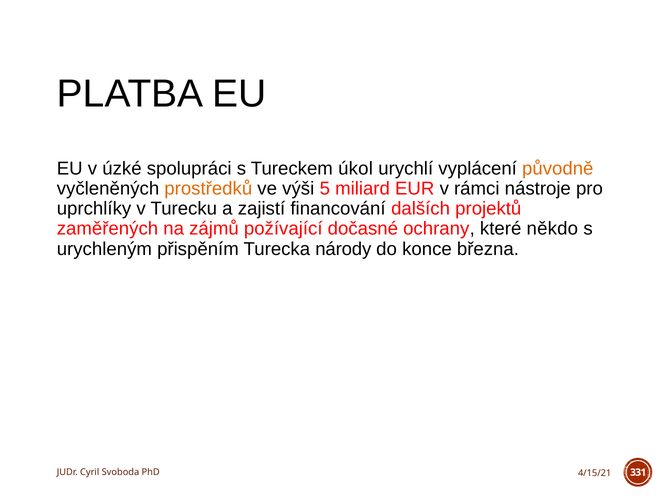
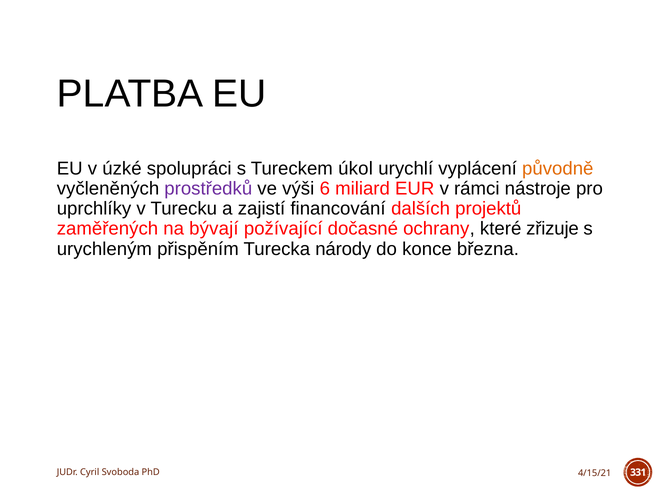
prostředků colour: orange -> purple (208, 189)
5: 5 -> 6 (325, 189)
zájmů: zájmů -> bývají (214, 229)
někdo: někdo -> zřizuje (552, 229)
